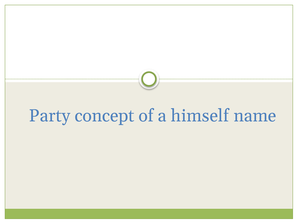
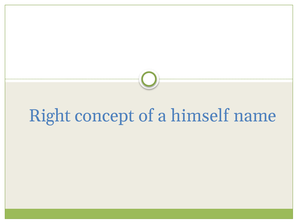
Party: Party -> Right (50, 115)
